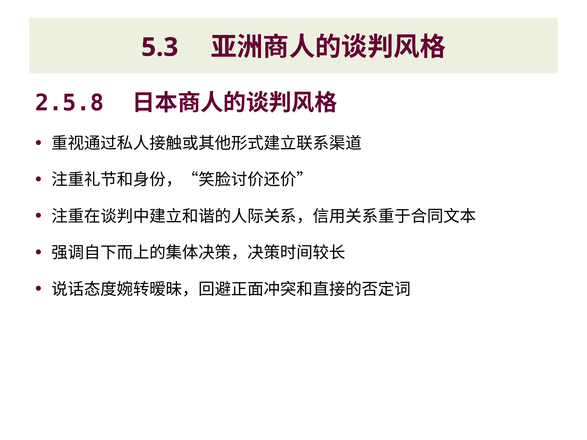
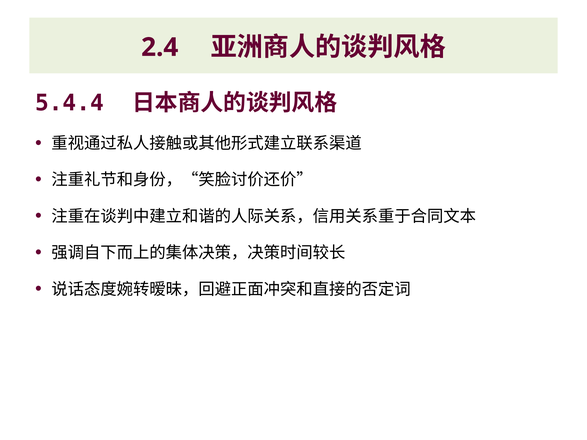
5.3: 5.3 -> 2.4 (160, 47)
2.5.8: 2.5.8 -> 5.4.4 (70, 103)
